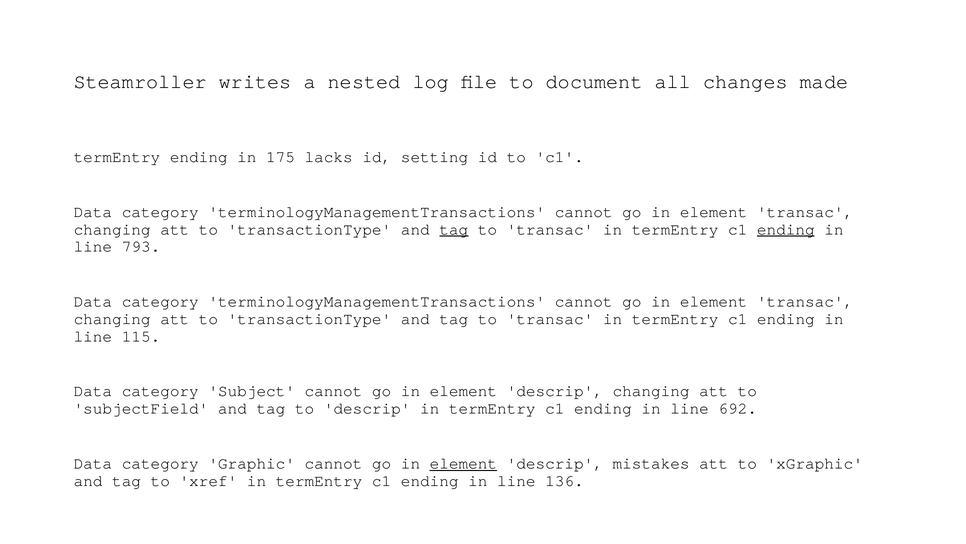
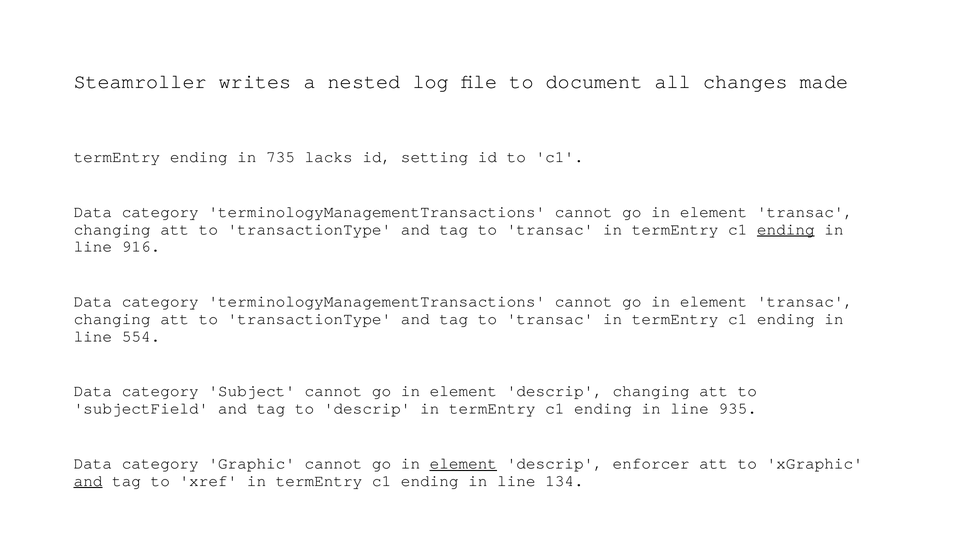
175: 175 -> 735 (281, 157)
tag underline: present -> none (454, 229)
793: 793 -> 916 (141, 246)
115: 115 -> 554 (141, 336)
692: 692 -> 935 (738, 408)
mistakes: mistakes -> enforcer (651, 463)
and underline: none -> present (88, 480)
136: 136 -> 134 (564, 480)
